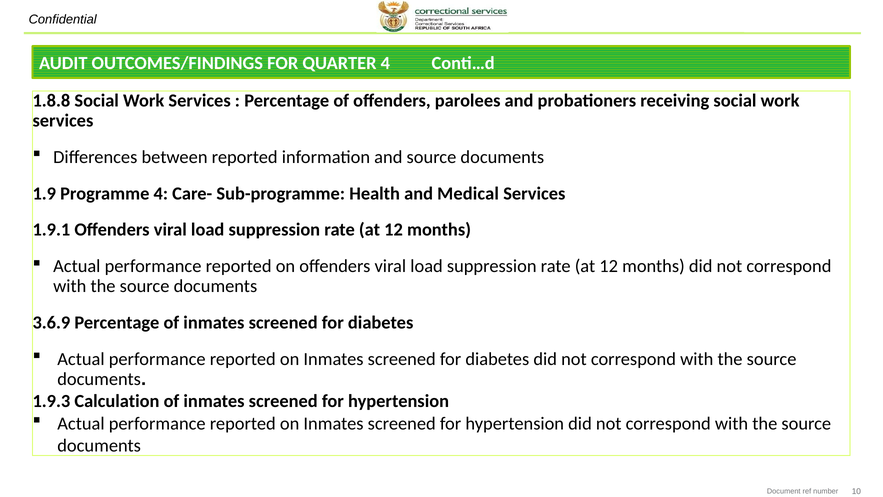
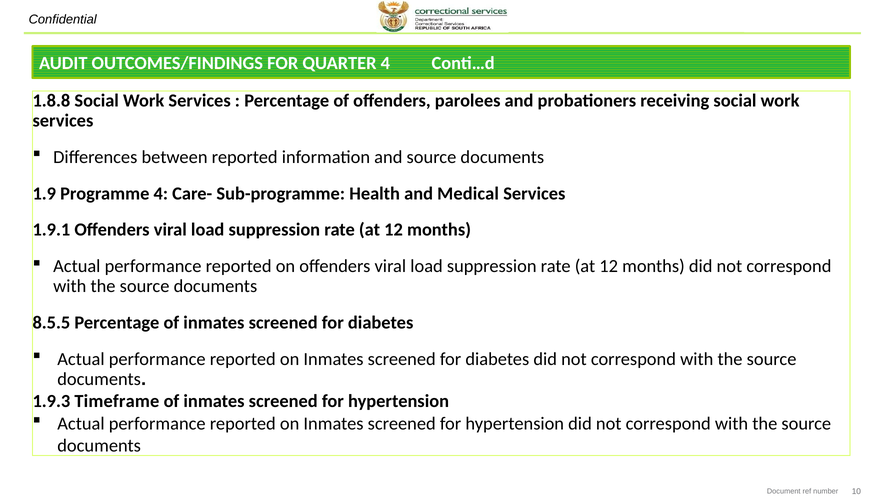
3.6.9: 3.6.9 -> 8.5.5 (51, 322)
Calculation: Calculation -> Timeframe (117, 401)
